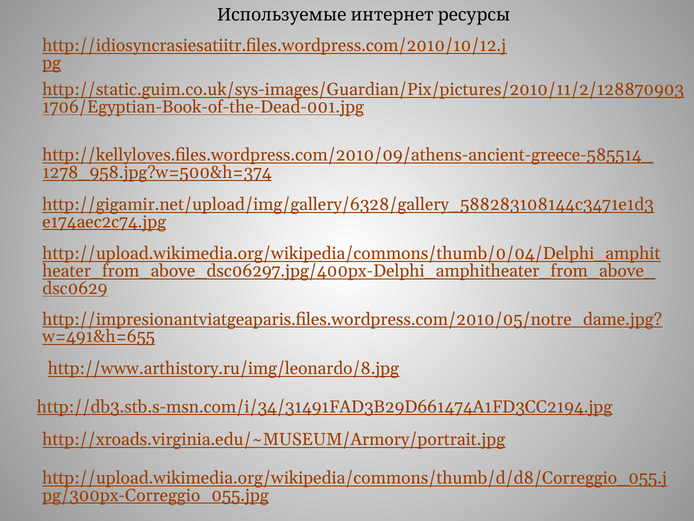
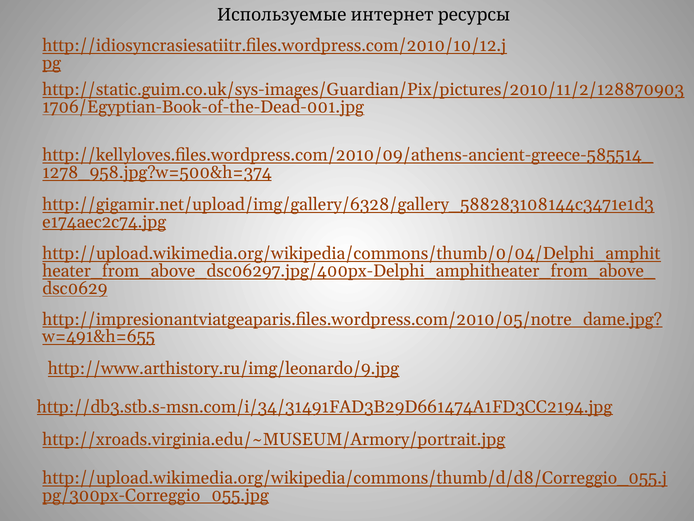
http://www.arthistory.ru/img/leonardo/8.jpg: http://www.arthistory.ru/img/leonardo/8.jpg -> http://www.arthistory.ru/img/leonardo/9.jpg (223, 368)
